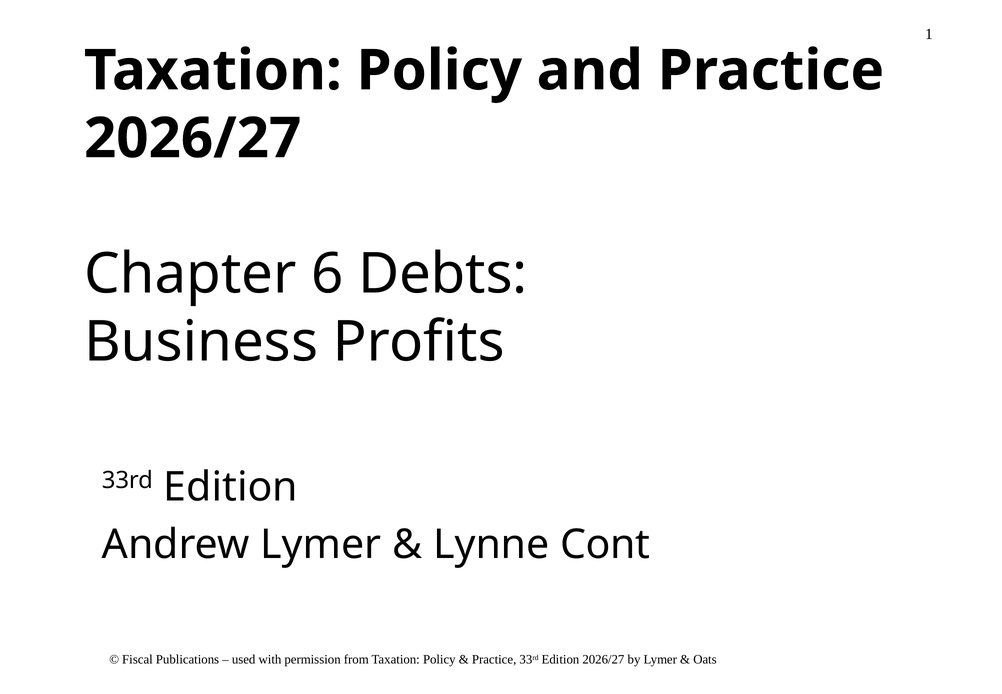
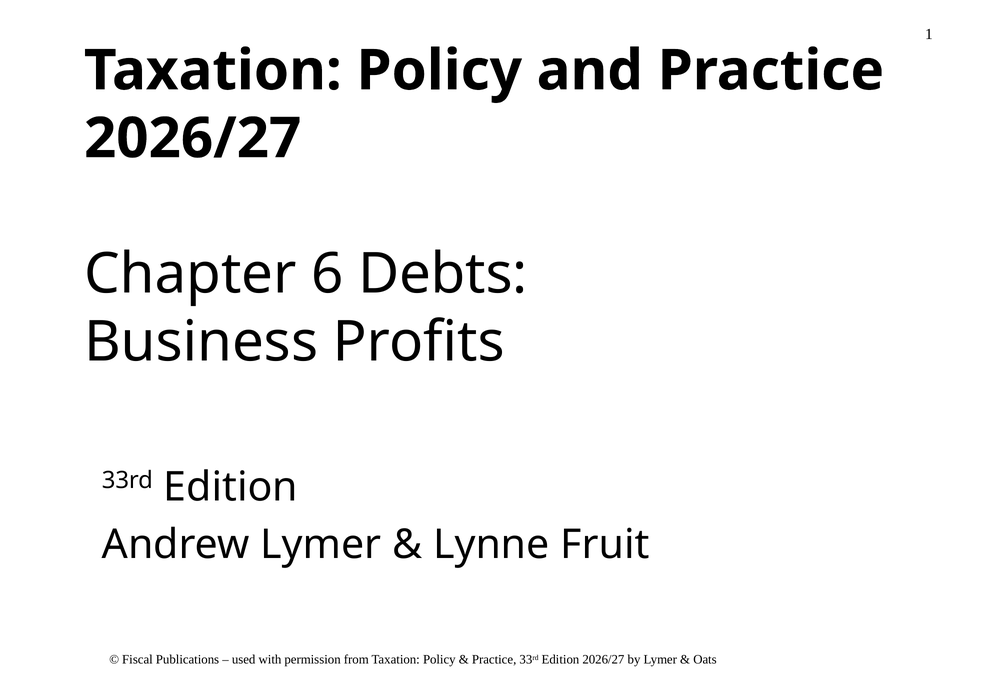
Cont: Cont -> Fruit (605, 545)
